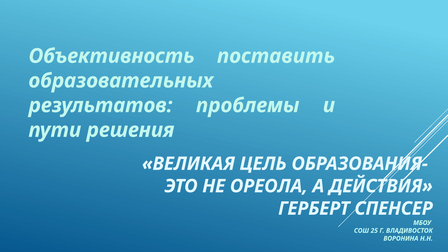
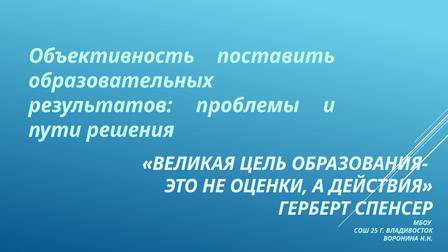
ОРЕОЛА: ОРЕОЛА -> ОЦЕНКИ (269, 186)
